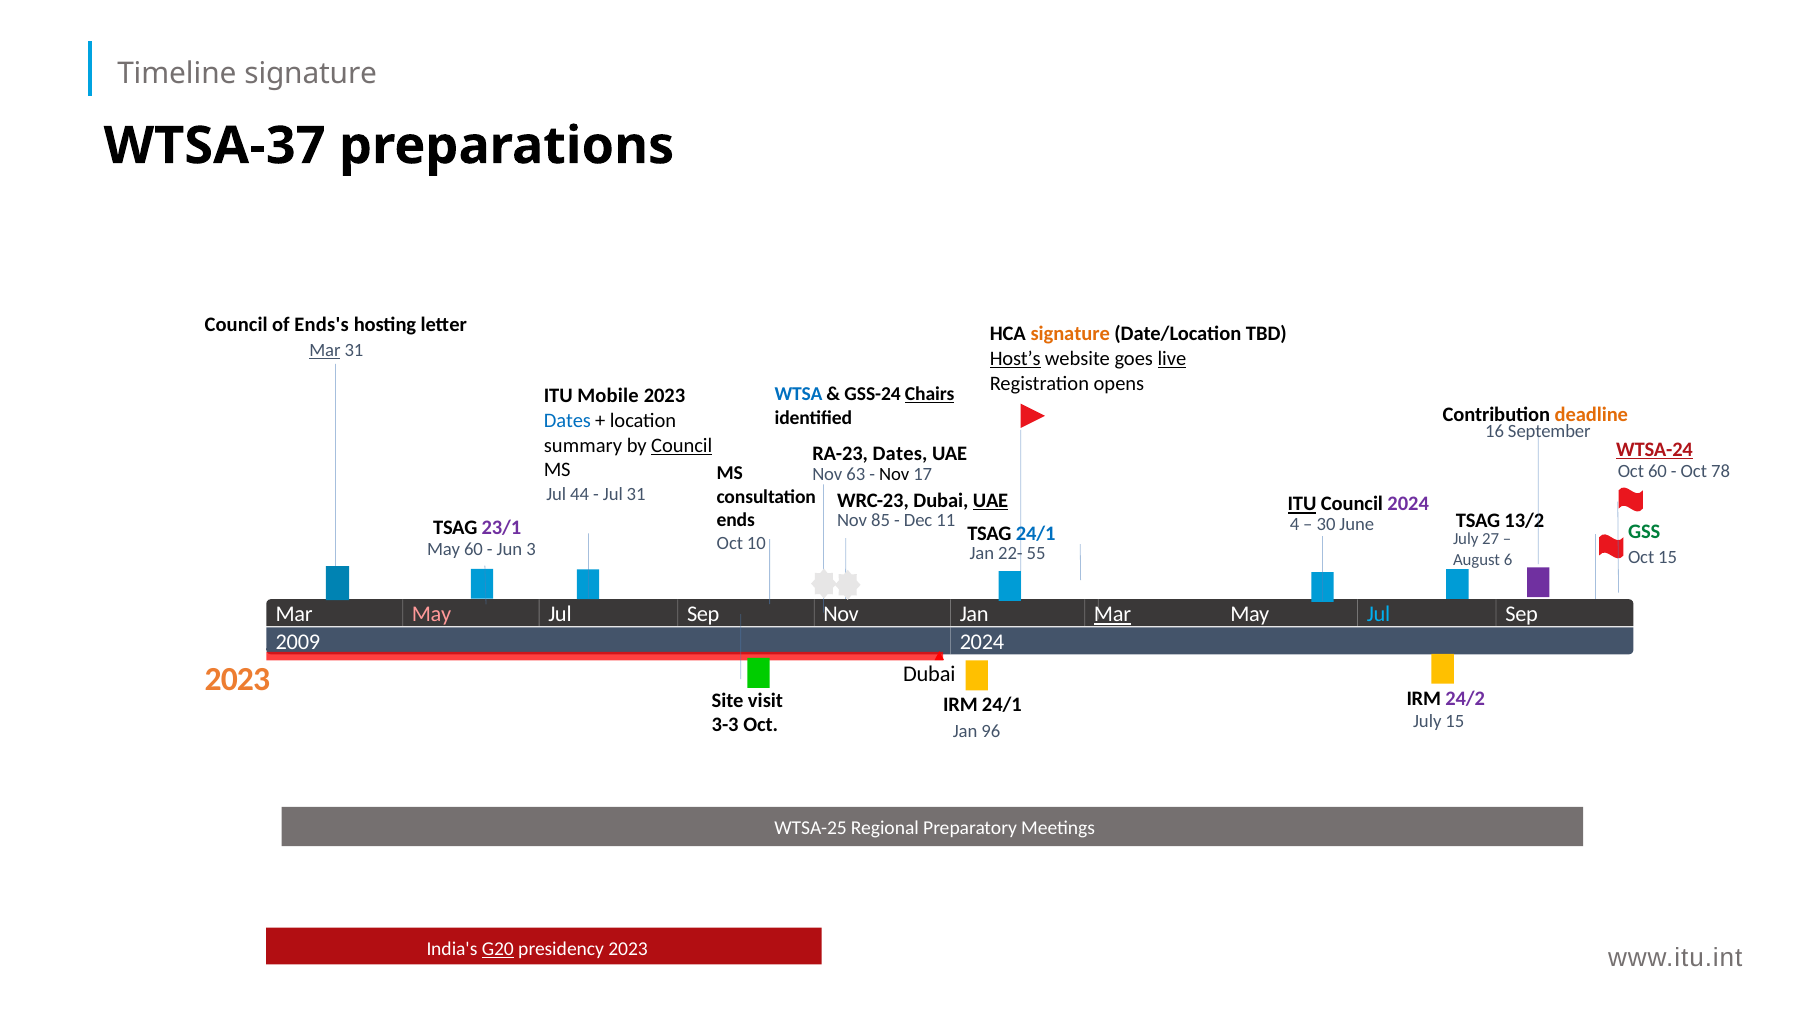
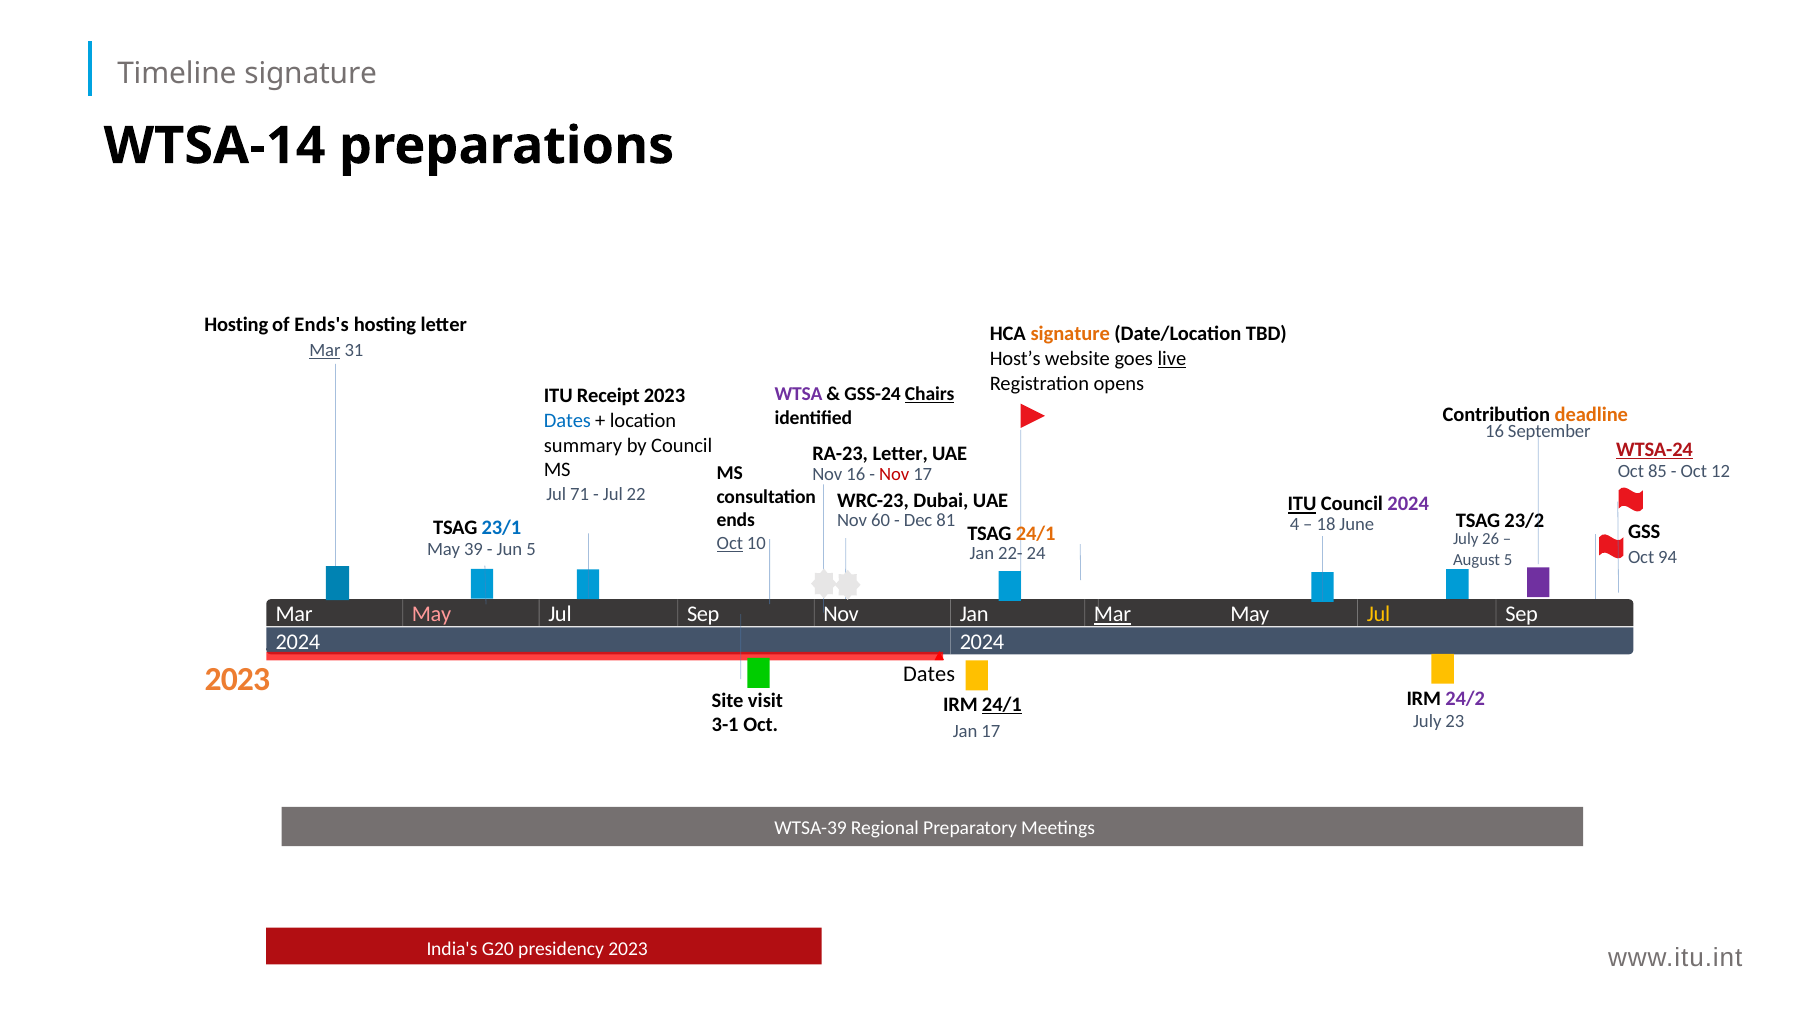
WTSA-37: WTSA-37 -> WTSA-14 (215, 146)
Council: Council -> Hosting (236, 324)
Host’s underline: present -> none (1015, 358)
WTSA colour: blue -> purple (799, 394)
Mobile: Mobile -> Receipt (608, 396)
Council underline: present -> none (682, 445)
RA-23 Dates: Dates -> Letter (900, 453)
60: 60 -> 85 (1657, 472)
78: 78 -> 12 (1721, 472)
Nov 63: 63 -> 16 (856, 474)
Nov colour: black -> red (894, 474)
44: 44 -> 71 (580, 494)
Jul 31: 31 -> 22 (636, 494)
UAE underline: present -> none (991, 500)
13/2: 13/2 -> 23/2 (1524, 521)
85: 85 -> 60 (881, 520)
11: 11 -> 81 (946, 520)
30: 30 -> 18 (1326, 524)
23/1 colour: purple -> blue (501, 528)
GSS colour: green -> black (1644, 531)
24/1 colour: blue -> orange (1036, 533)
27: 27 -> 26 (1491, 539)
Oct underline: none -> present (730, 543)
May 60: 60 -> 39 (473, 549)
Jun 3: 3 -> 5 (531, 549)
55: 55 -> 24 (1036, 553)
Oct 15: 15 -> 94 (1668, 557)
August 6: 6 -> 5 (1508, 559)
Jul colour: light blue -> yellow (1379, 614)
2009: 2009 -> 2024 (298, 642)
Dubai: Dubai -> Dates (929, 674)
24/1 underline: none -> present (1002, 705)
July 15: 15 -> 23 (1455, 721)
3-3: 3-3 -> 3-1 (725, 725)
Jan 96: 96 -> 17 (991, 731)
WTSA-25: WTSA-25 -> WTSA-39 (811, 827)
G20 underline: present -> none (498, 948)
